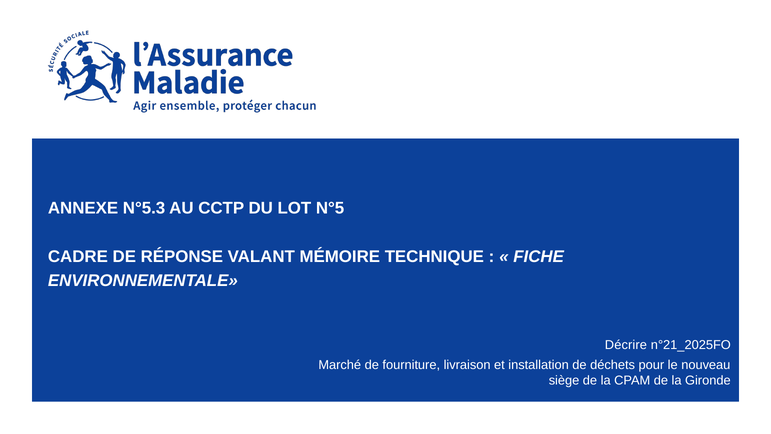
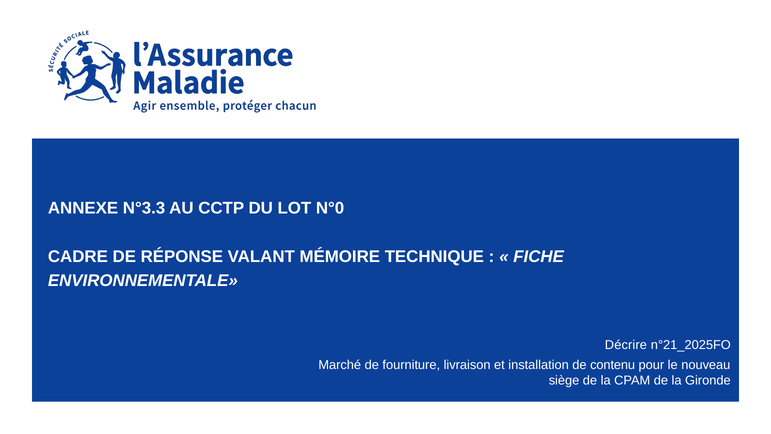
N°5.3: N°5.3 -> N°3.3 (144, 208)
N°5: N°5 -> N°0 (330, 208)
déchets: déchets -> contenu (613, 365)
